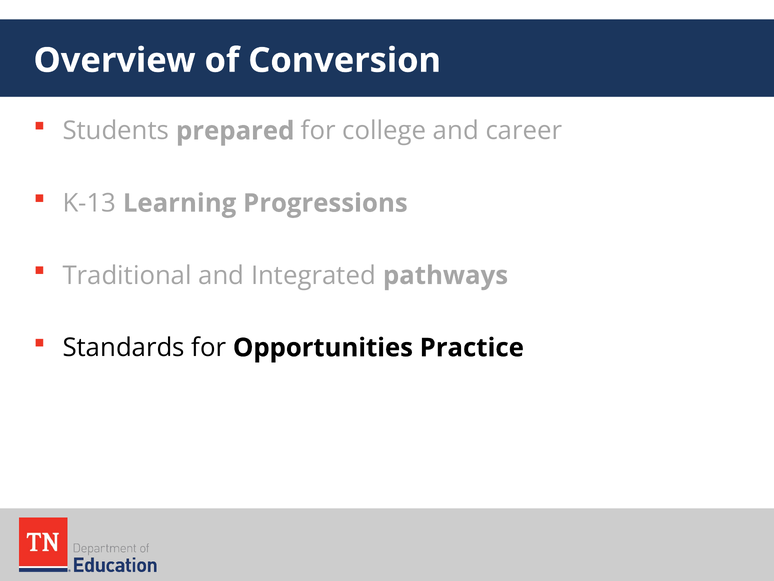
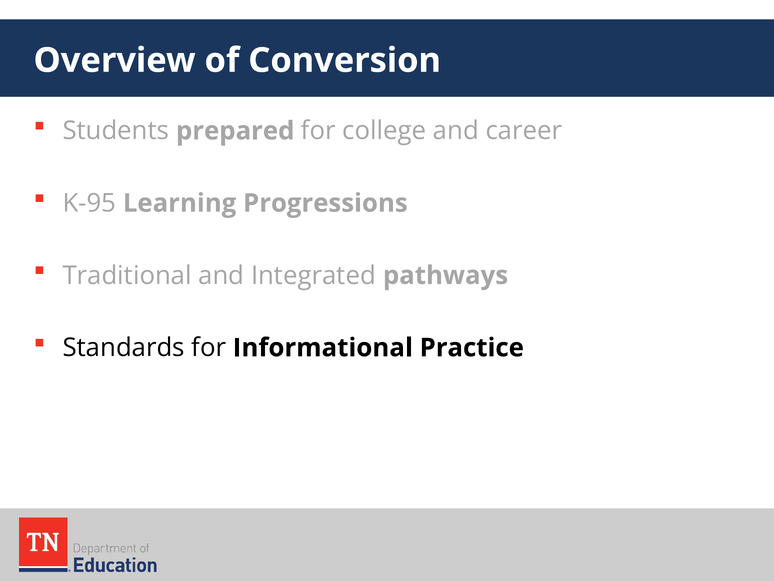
K-13: K-13 -> K-95 (89, 203)
Opportunities: Opportunities -> Informational (323, 347)
